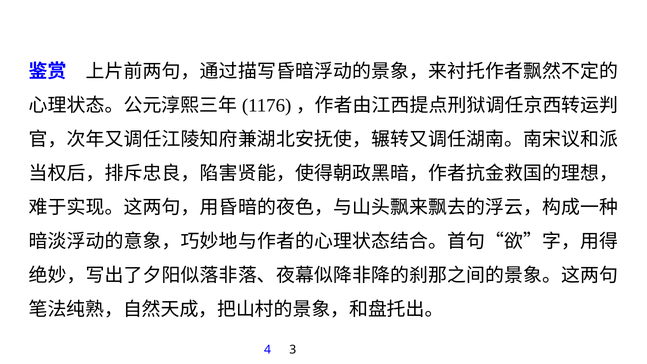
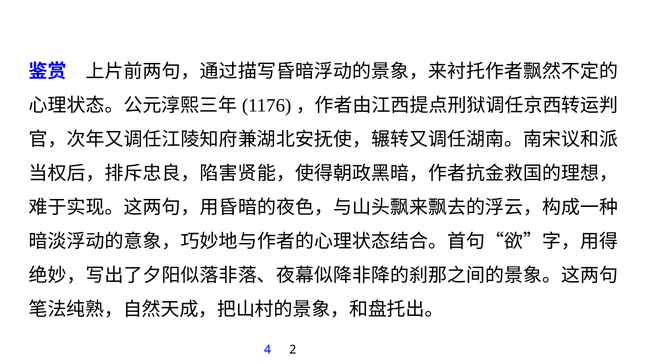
3: 3 -> 2 (293, 350)
